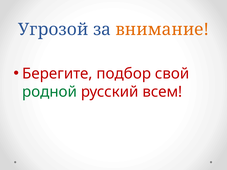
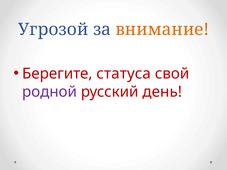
подбор: подбор -> статуса (124, 74)
родной colour: green -> purple (50, 92)
всем: всем -> день (162, 92)
